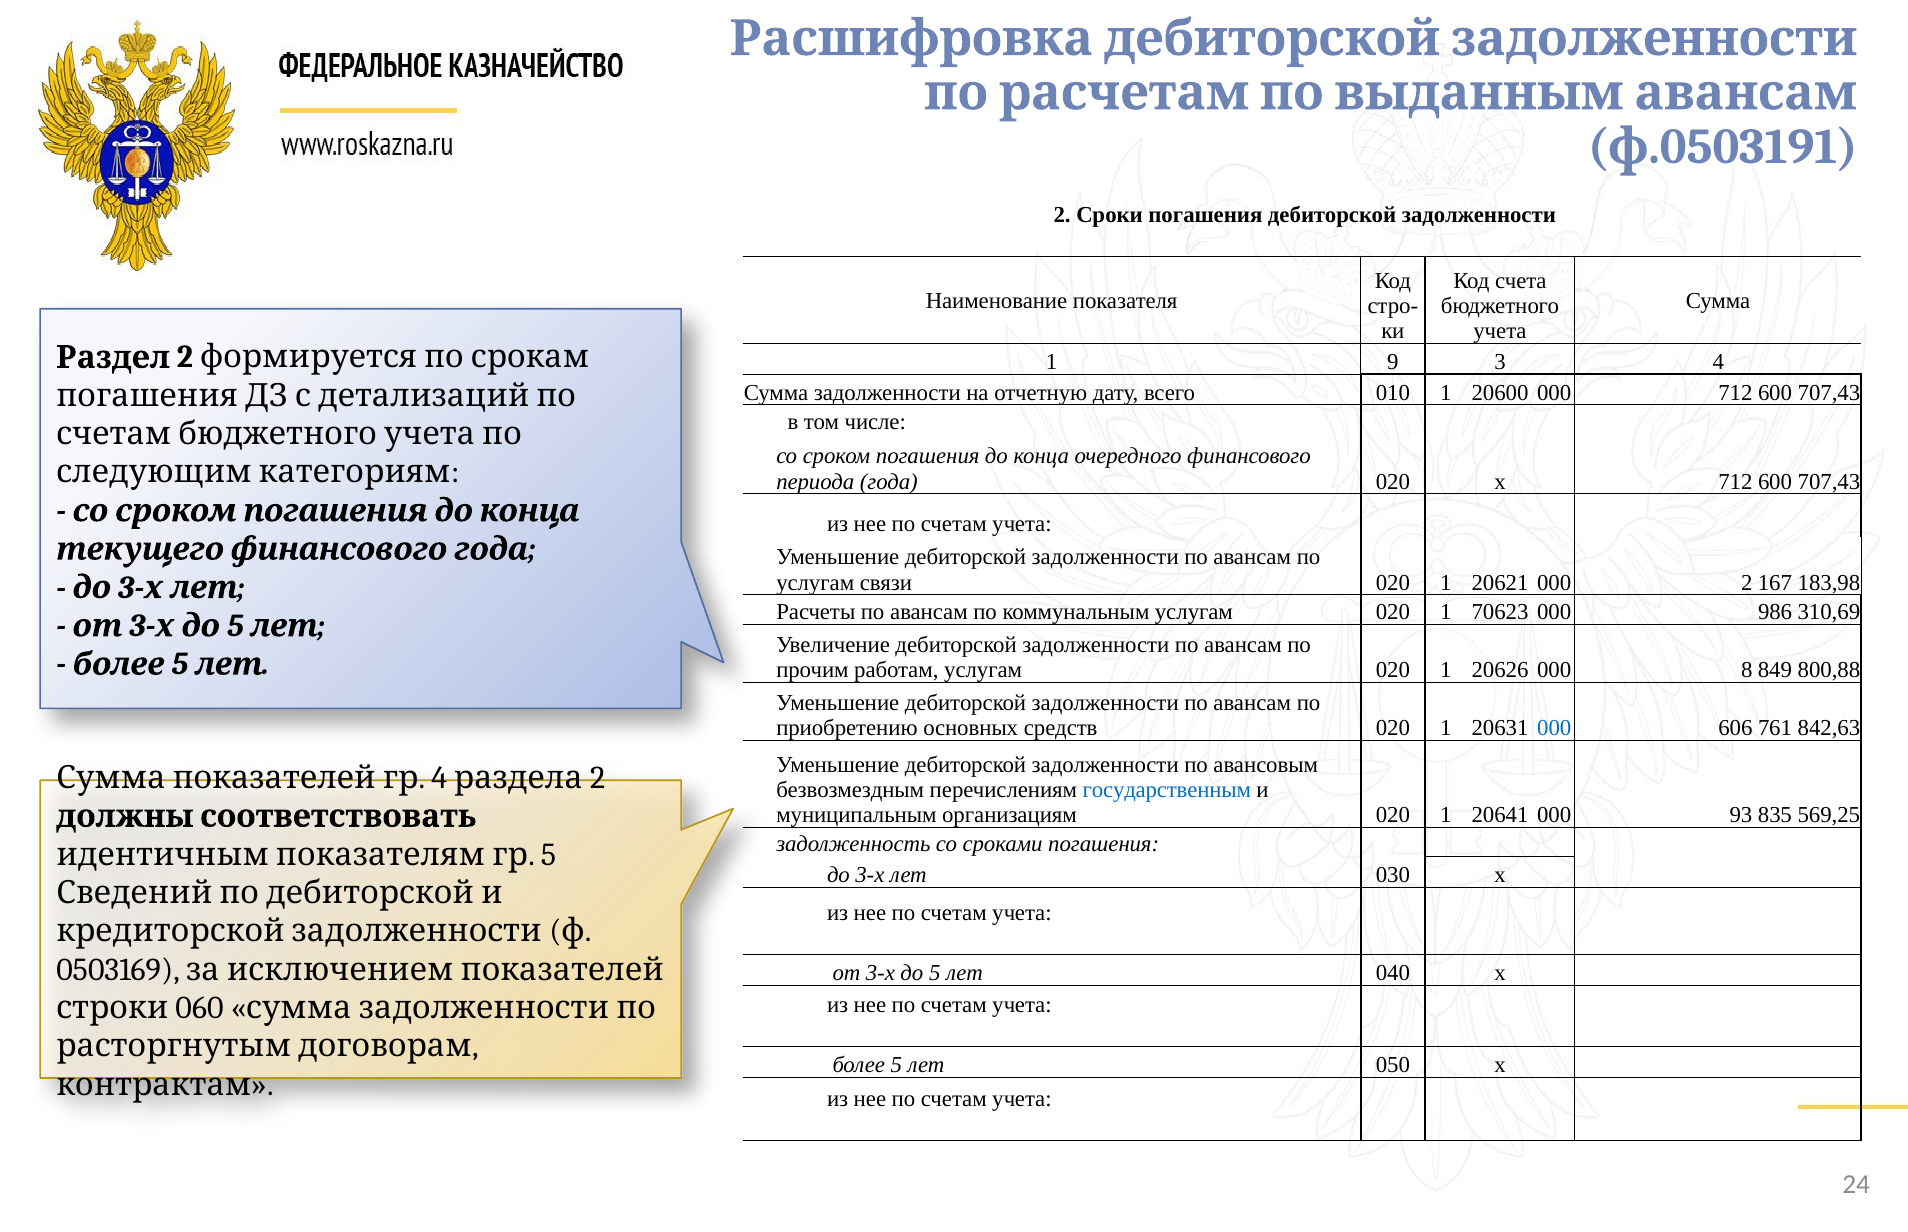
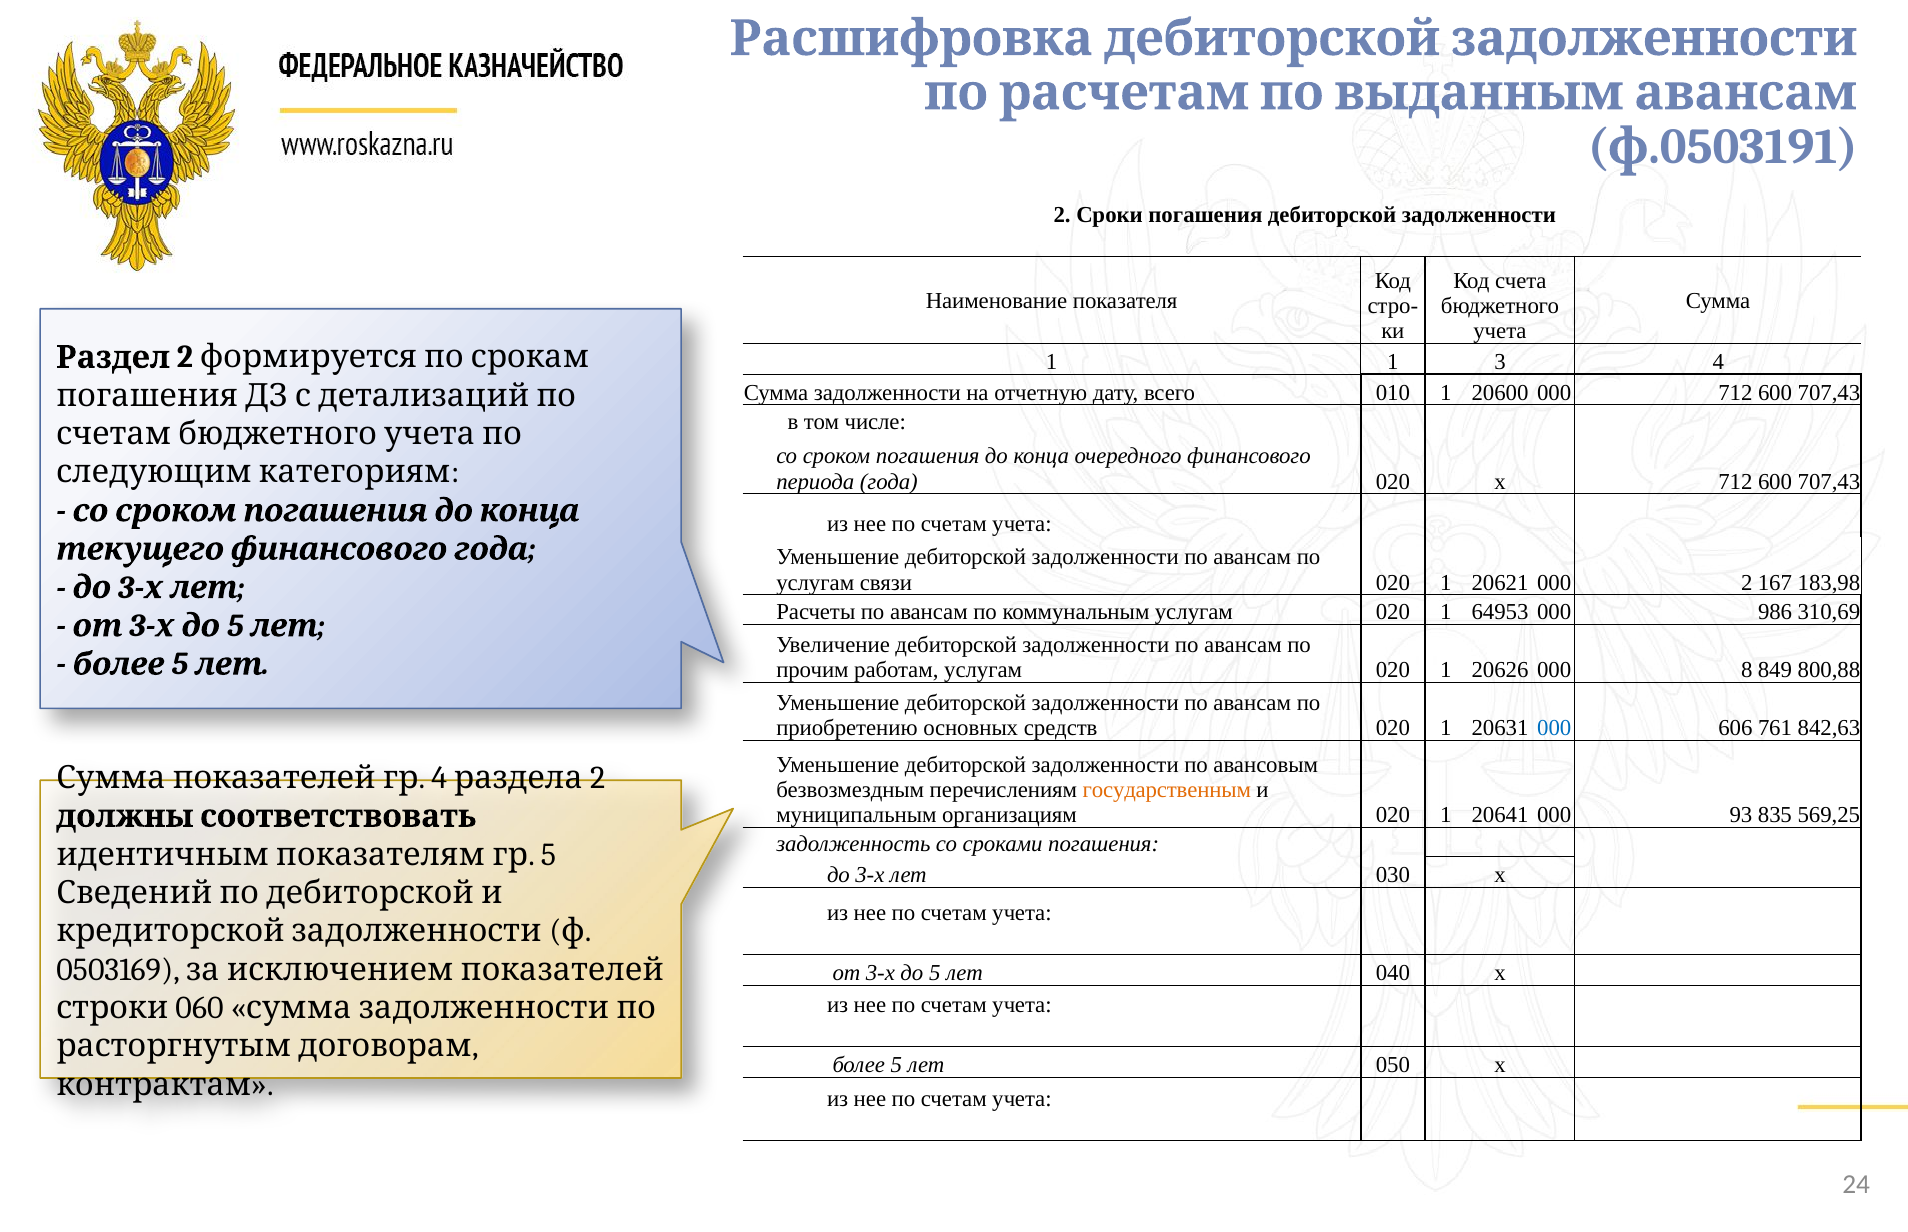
1 9: 9 -> 1 (1393, 362)
70623: 70623 -> 64953 (1500, 612)
государственным colour: blue -> orange (1167, 790)
